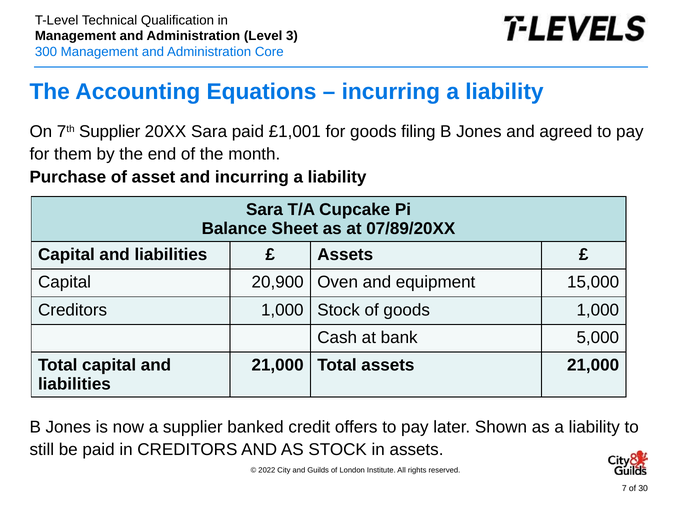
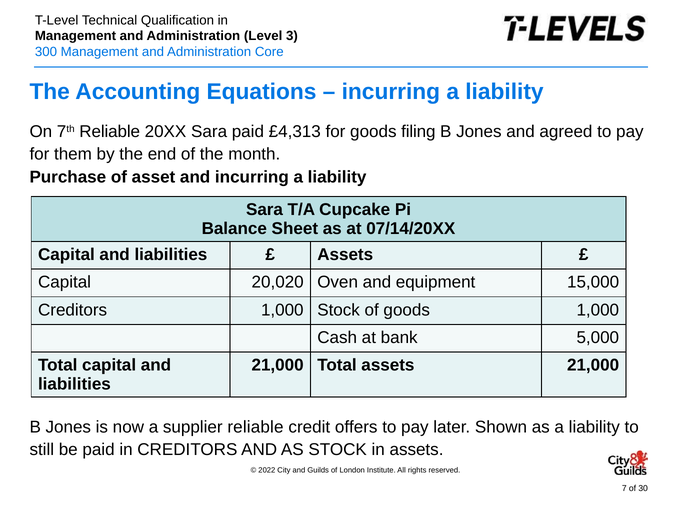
7th Supplier: Supplier -> Reliable (110, 132)
£1,001: £1,001 -> £4,313 (295, 132)
07/89/20XX: 07/89/20XX -> 07/14/20XX (411, 229)
20,900: 20,900 -> 20,020 (278, 283)
supplier banked: banked -> reliable (255, 427)
